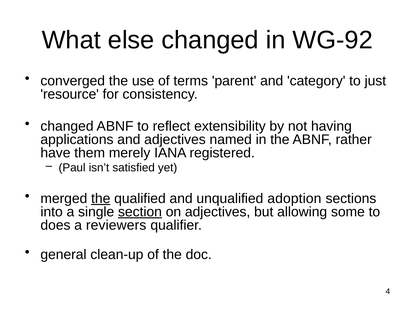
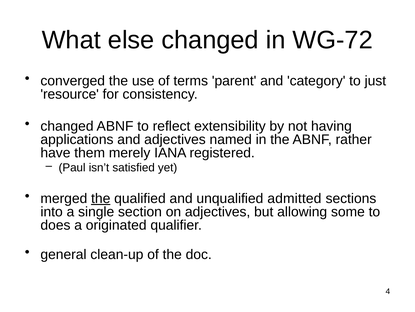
WG-92: WG-92 -> WG-72 (333, 40)
adoption: adoption -> admitted (294, 198)
section underline: present -> none (140, 211)
reviewers: reviewers -> originated (116, 225)
